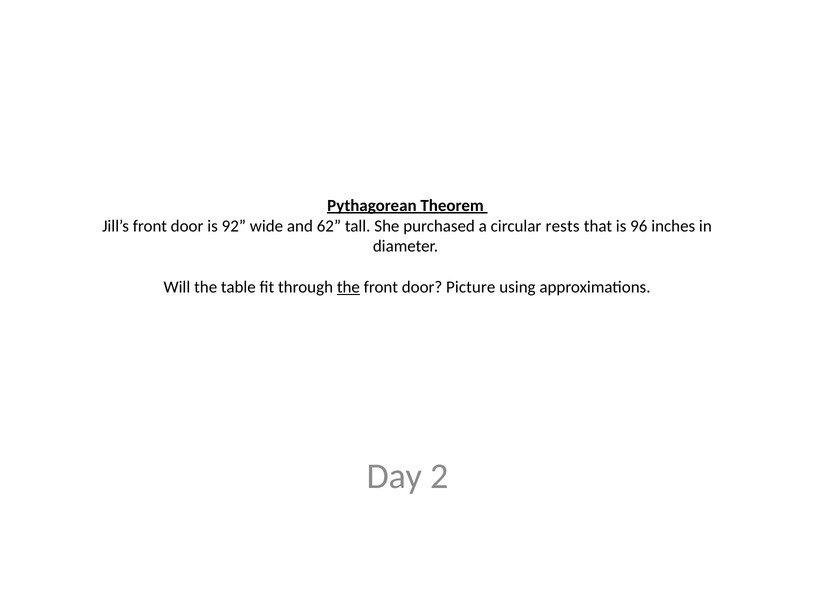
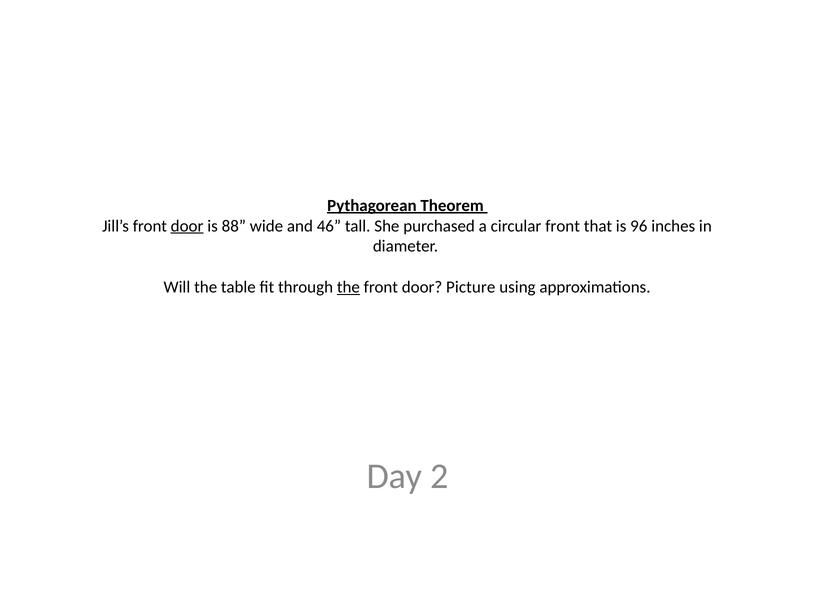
door underline: none -> present (187, 226)
92: 92 -> 88 (234, 226)
62: 62 -> 46 (329, 226)
circular rests: rests -> front (563, 226)
